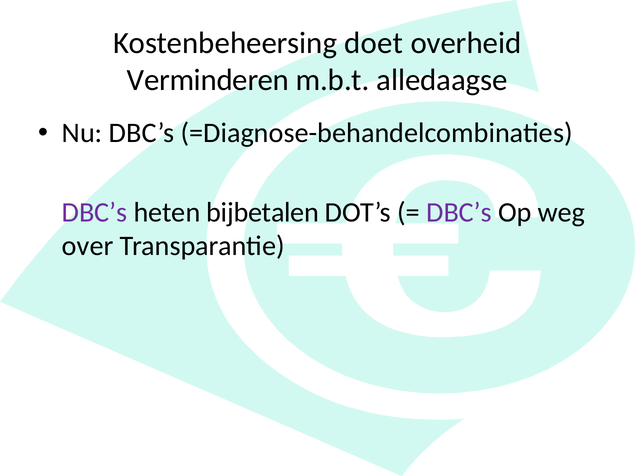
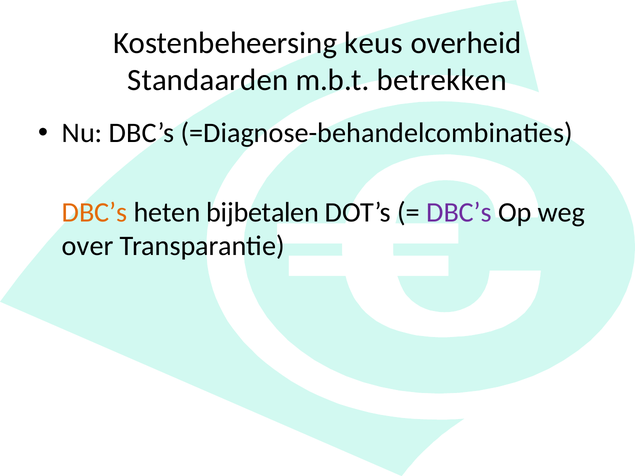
doet: doet -> keus (374, 43)
Verminderen: Verminderen -> Standaarden (208, 80)
alledaagse: alledaagse -> betrekken (442, 80)
DBC’s colour: purple -> orange (95, 212)
